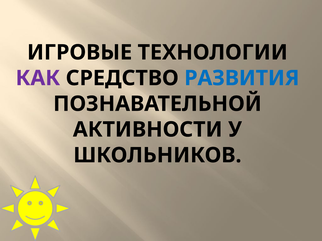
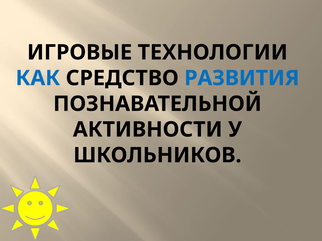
КАК colour: purple -> blue (38, 78)
